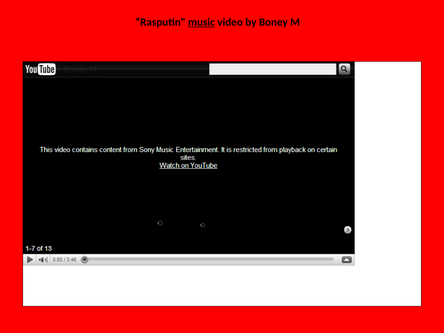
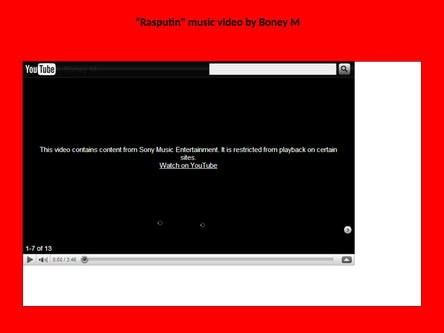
music underline: present -> none (201, 22)
